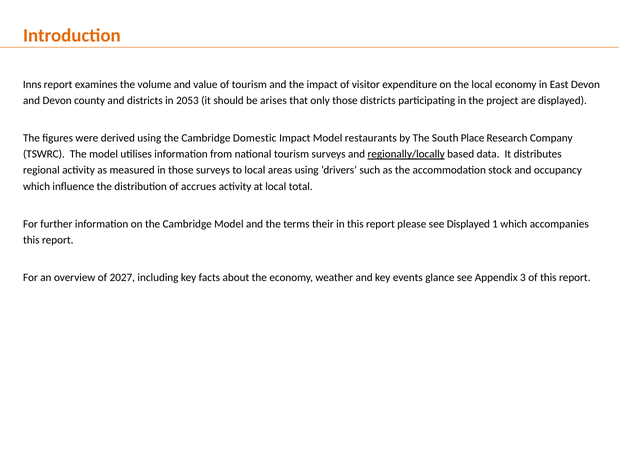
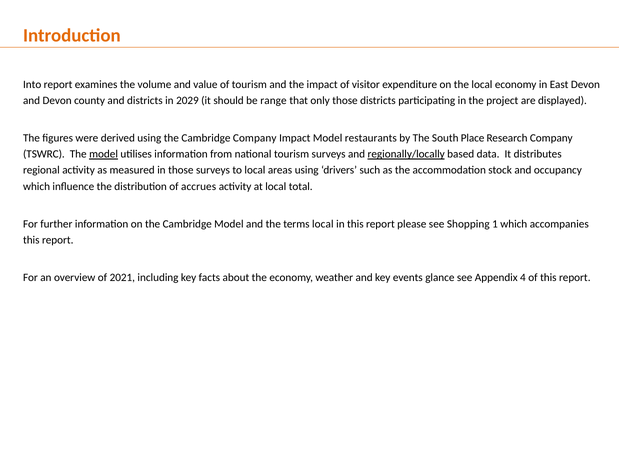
Inns: Inns -> Into (32, 84)
2053: 2053 -> 2029 (187, 101)
arises: arises -> range (273, 101)
Cambridge Domestic: Domestic -> Company (255, 138)
model underline: none -> present (104, 154)
terms their: their -> local (323, 224)
see Displayed: Displayed -> Shopping (468, 224)
2027: 2027 -> 2021 (122, 278)
3: 3 -> 4 (523, 278)
